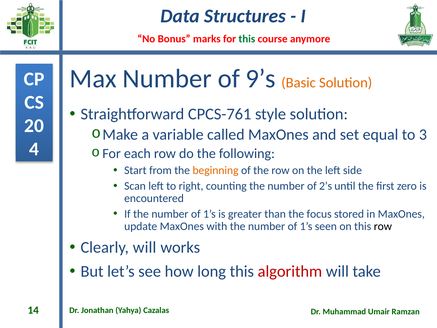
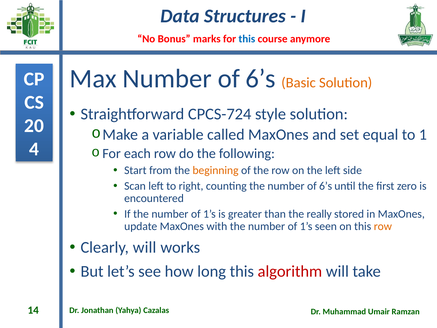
this colour: green -> blue (247, 39)
Max Number of 9’s: 9’s -> 6’s (261, 79)
CPCS-761: CPCS-761 -> CPCS-724 (220, 114)
3: 3 -> 1 (423, 134)
the number of 2’s: 2’s -> 6’s (326, 186)
focus: focus -> really (319, 214)
row colour: black -> orange (383, 226)
